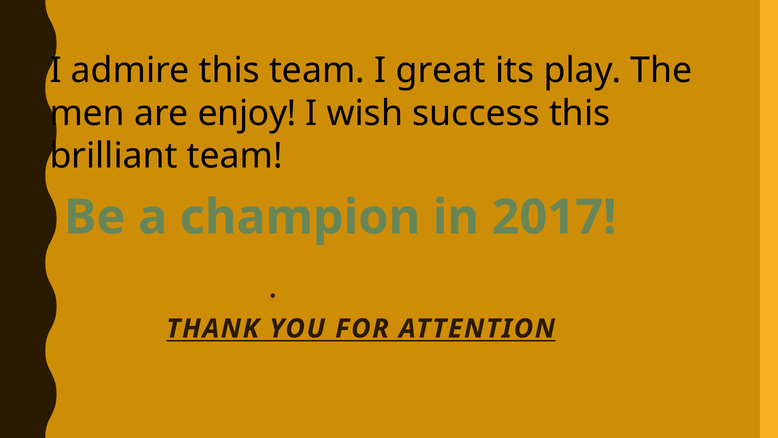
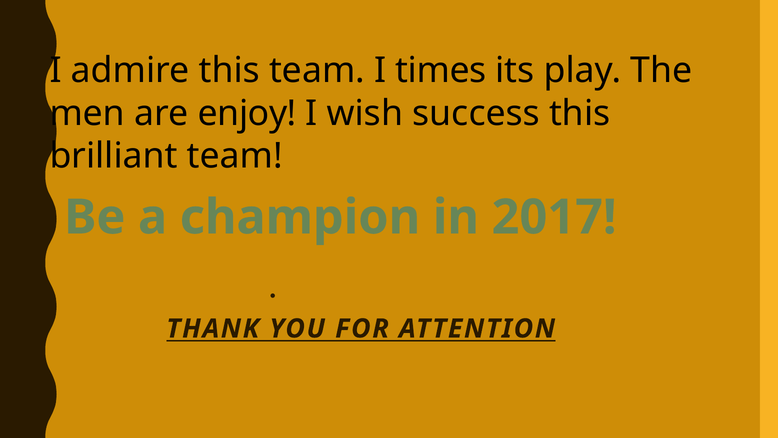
great: great -> times (441, 70)
